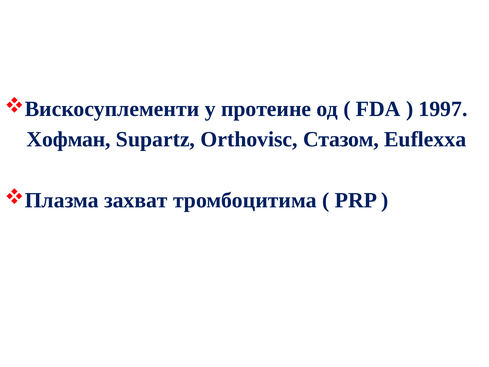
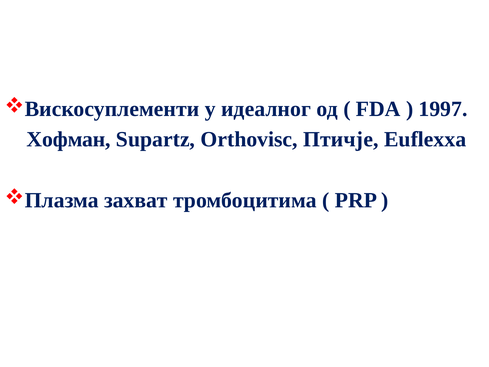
протеине: протеине -> идеалног (266, 109)
Стазом: Стазом -> Птичје (341, 139)
